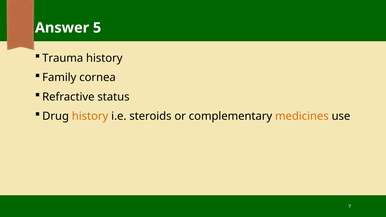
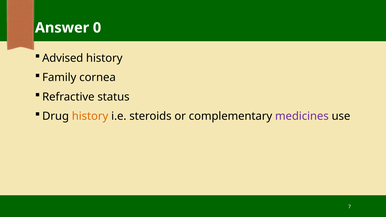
5: 5 -> 0 (97, 28)
Trauma: Trauma -> Advised (63, 58)
medicines colour: orange -> purple (302, 116)
